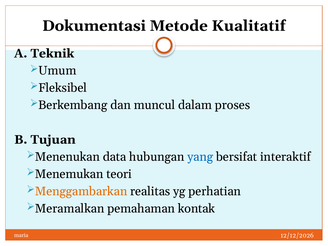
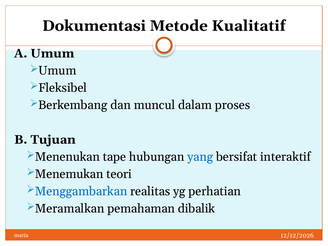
A Teknik: Teknik -> Umum (52, 53)
data: data -> tape (114, 157)
Menggambarkan colour: orange -> blue (81, 191)
kontak: kontak -> dibalik (196, 209)
